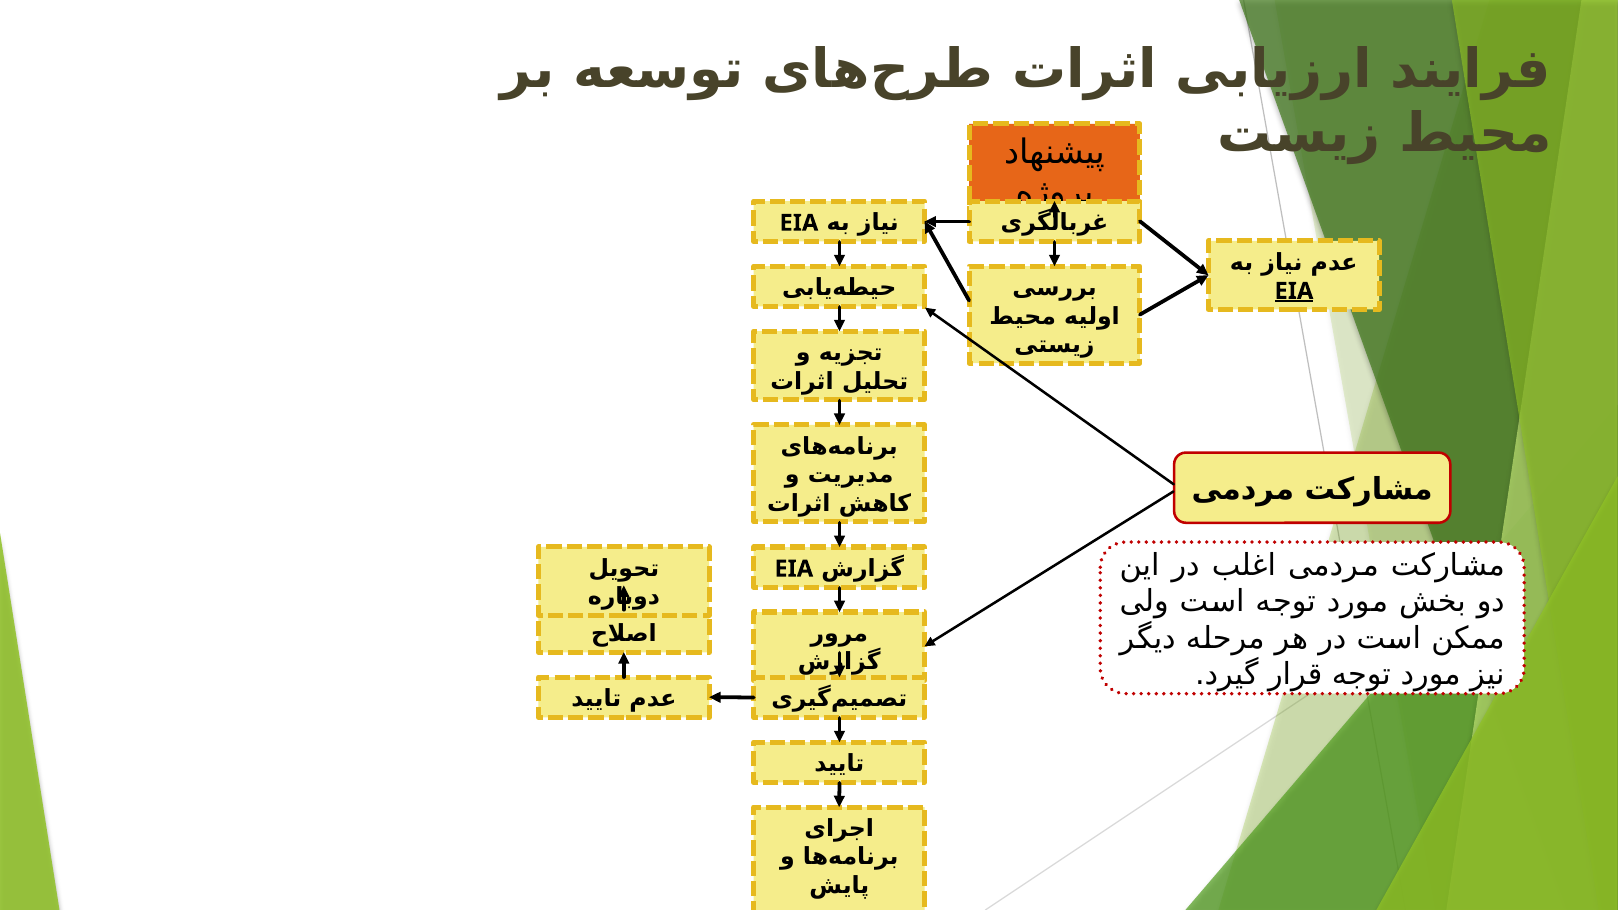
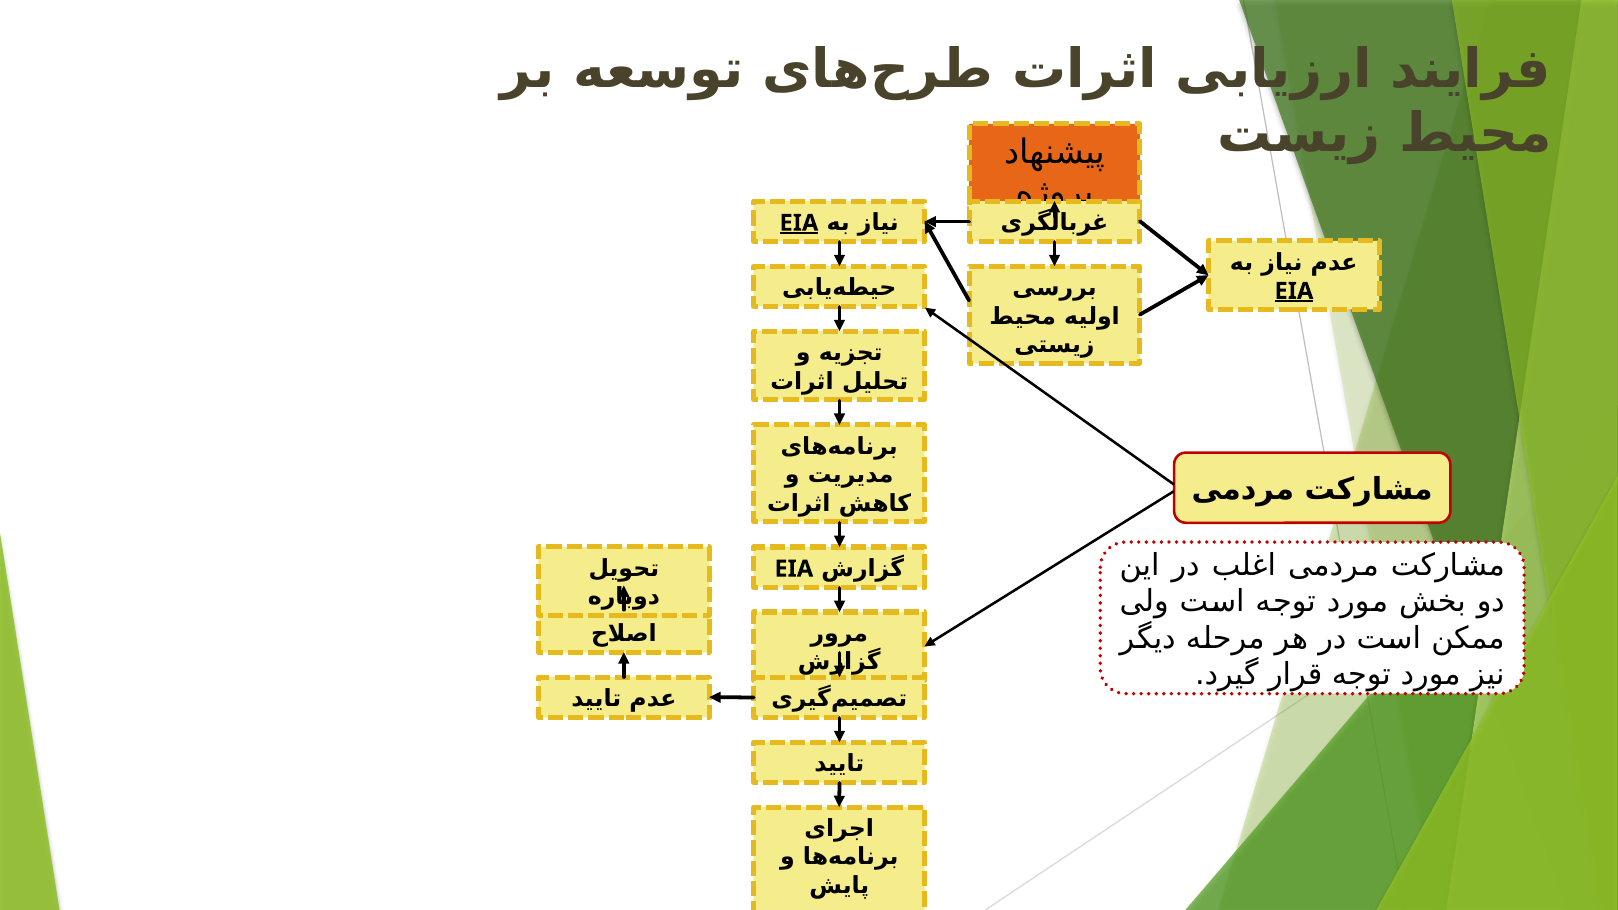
EIA underline: none -> present (799, 223)
